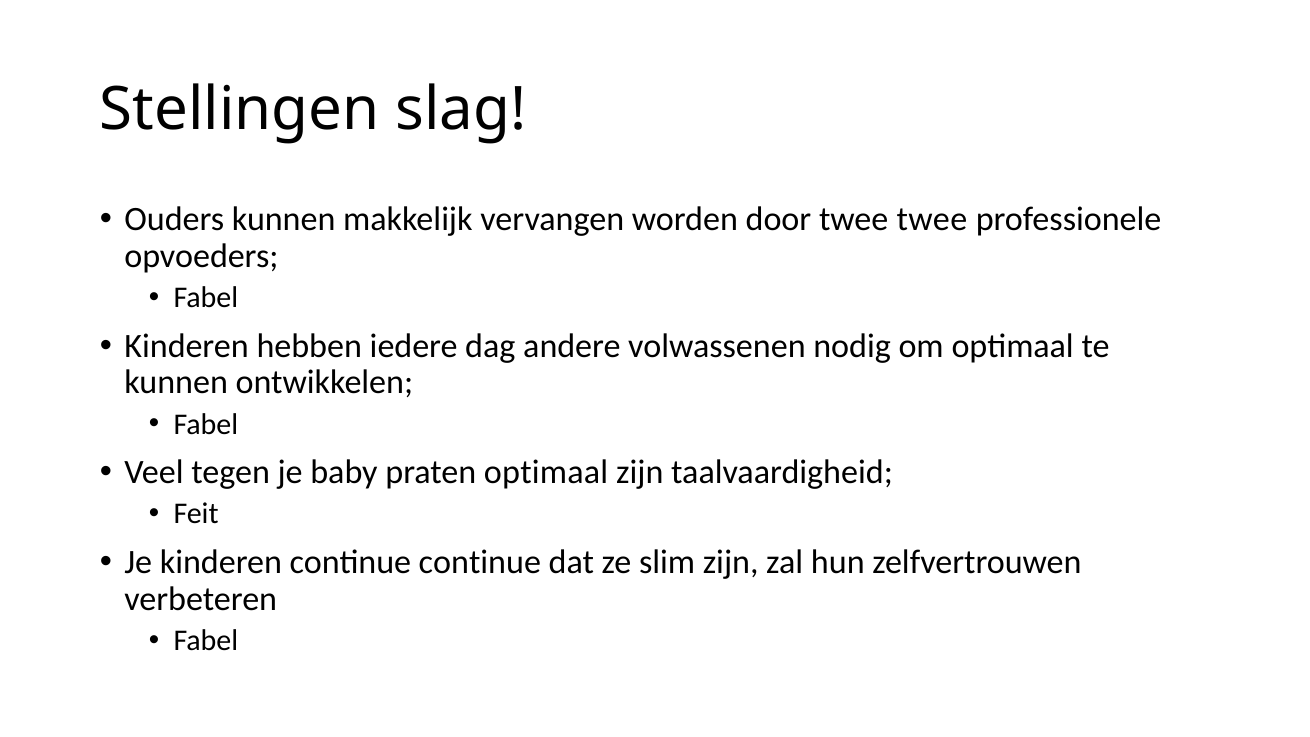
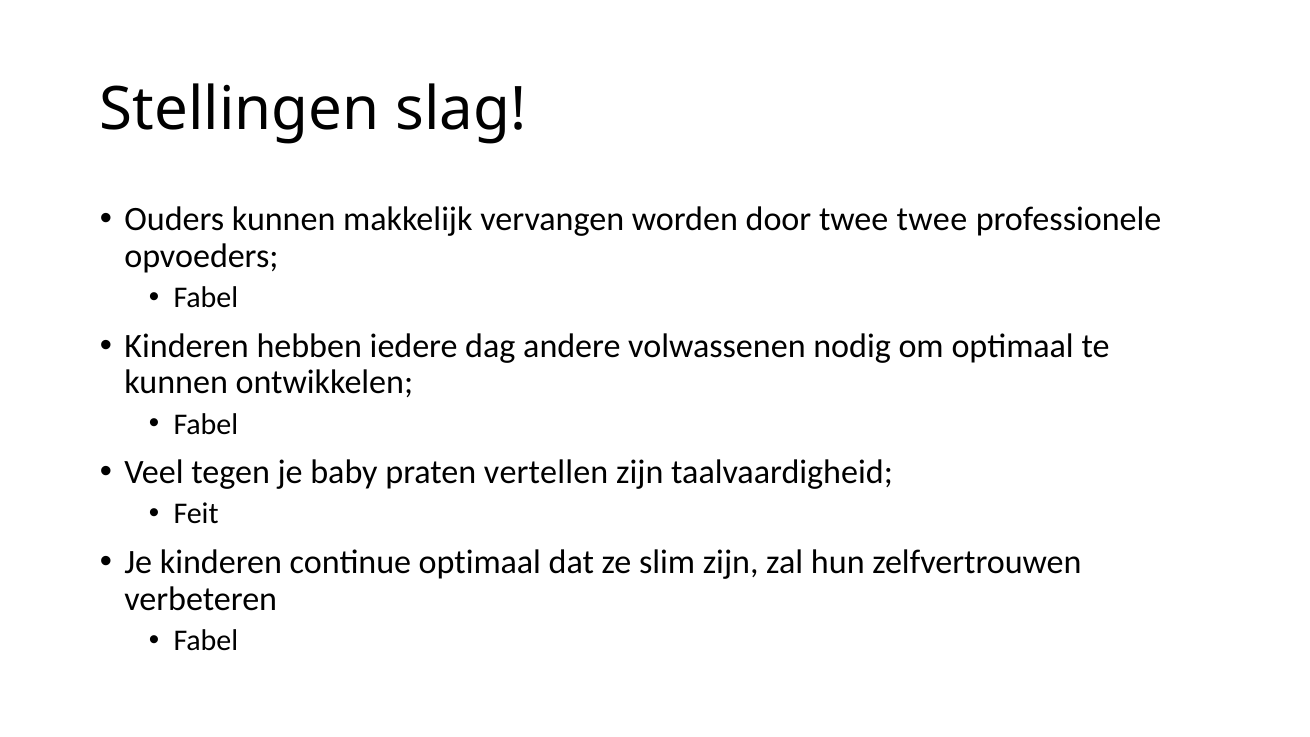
praten optimaal: optimaal -> vertellen (546, 472)
continue continue: continue -> optimaal (480, 562)
